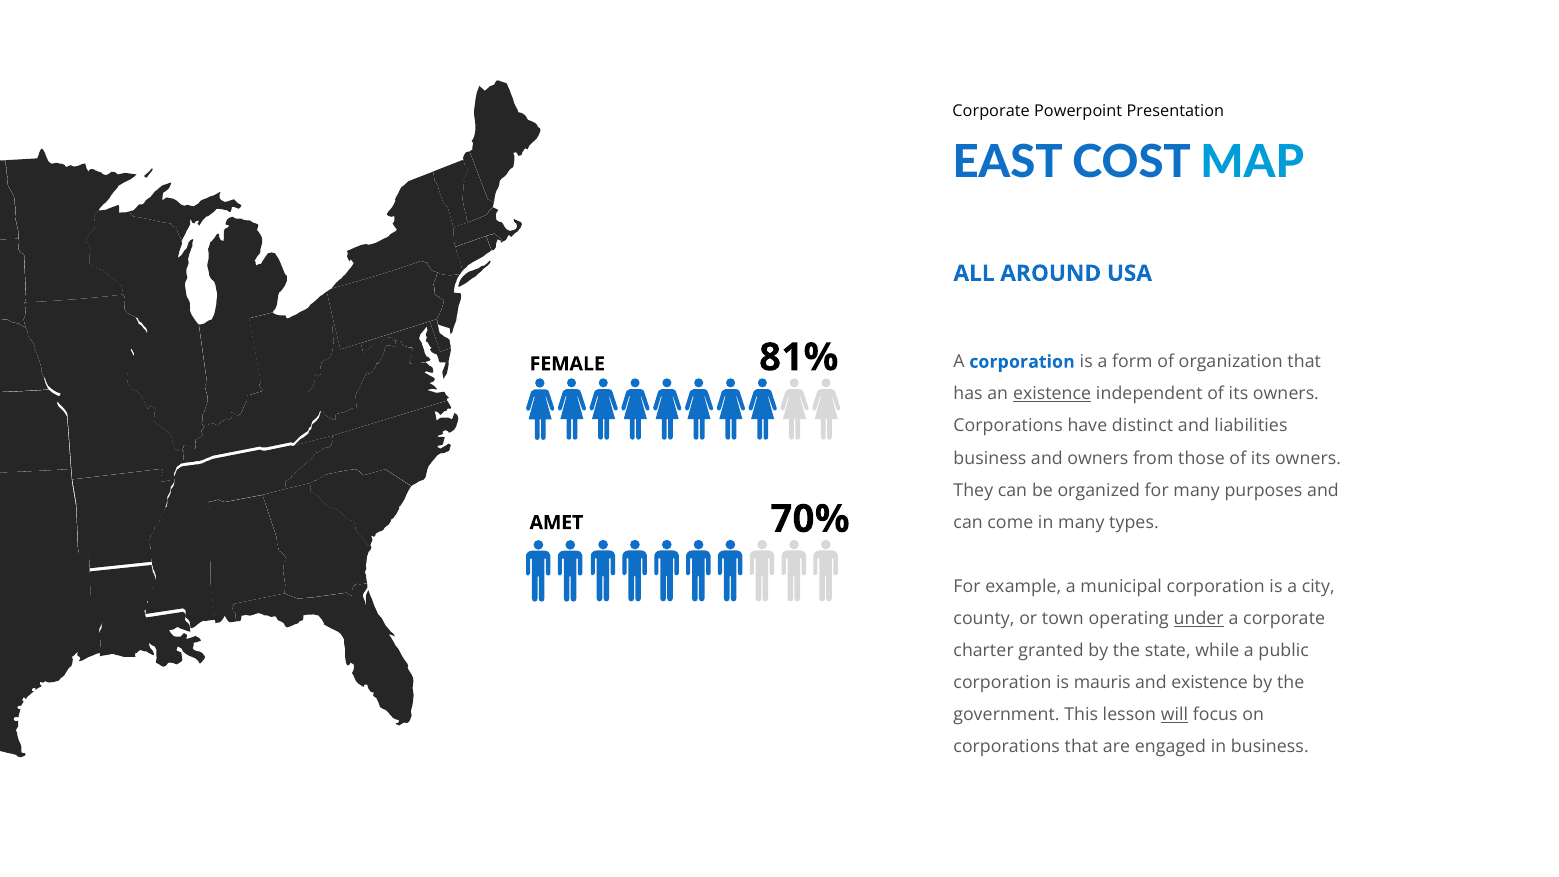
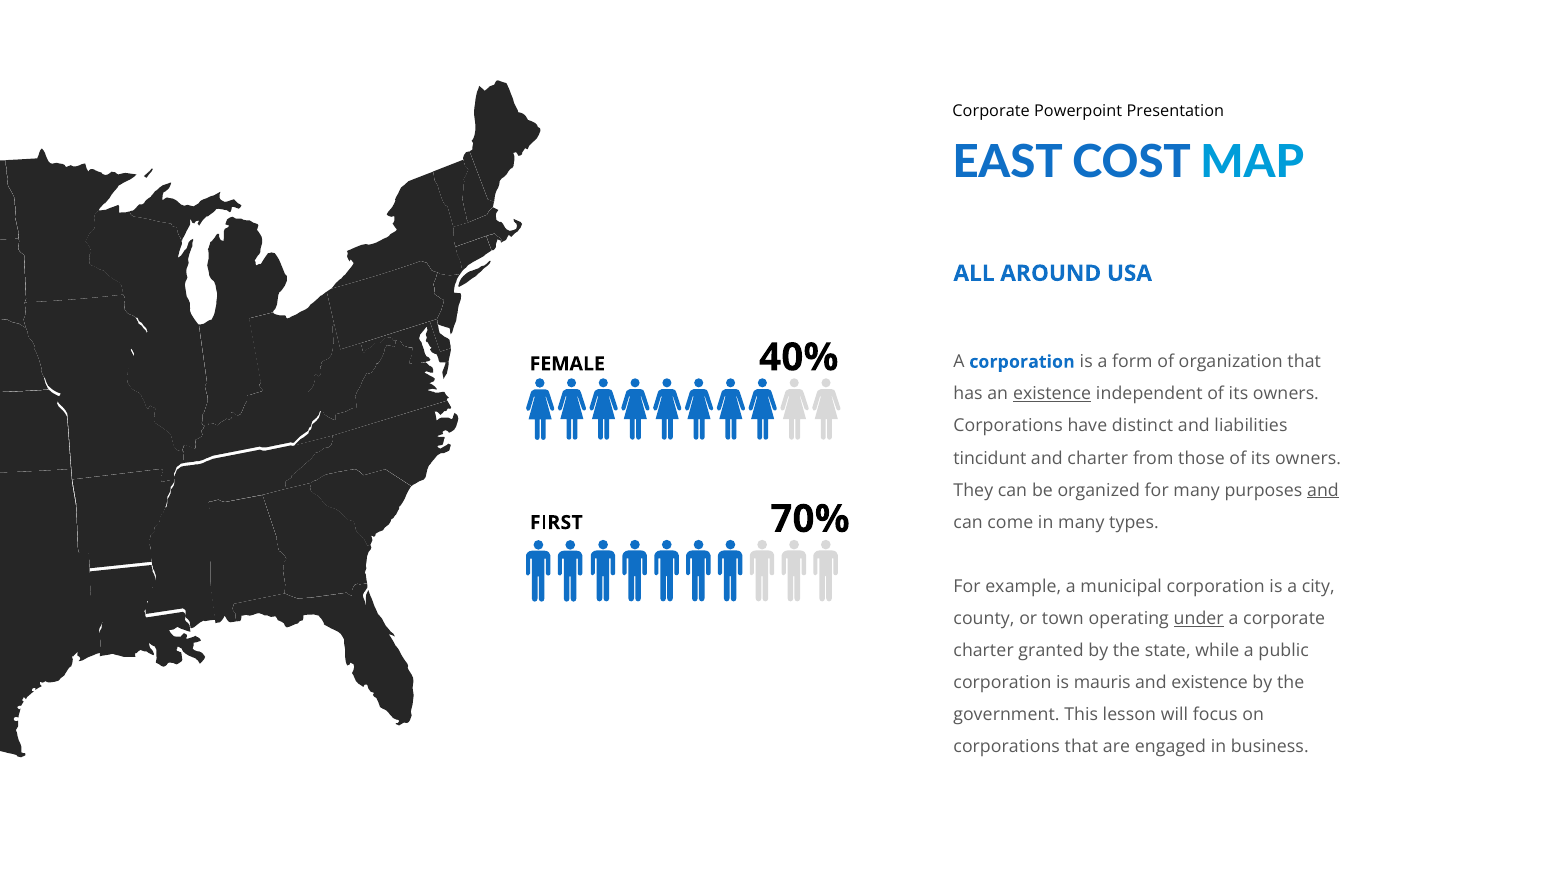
81%: 81% -> 40% (799, 357)
business: business -> tincidunt (990, 458)
and owners: owners -> charter (1098, 458)
and underline: none -> present (1323, 490)
AMET: AMET -> FIRST (556, 523)
will underline: present -> none (1174, 715)
